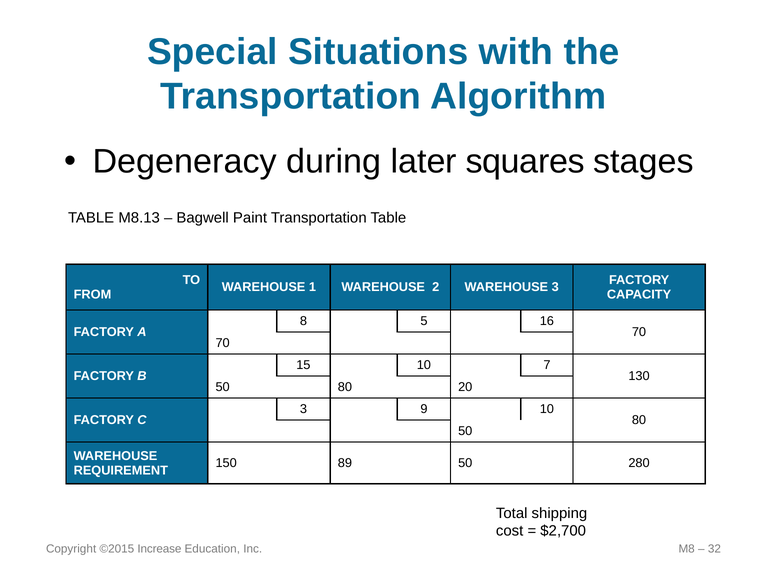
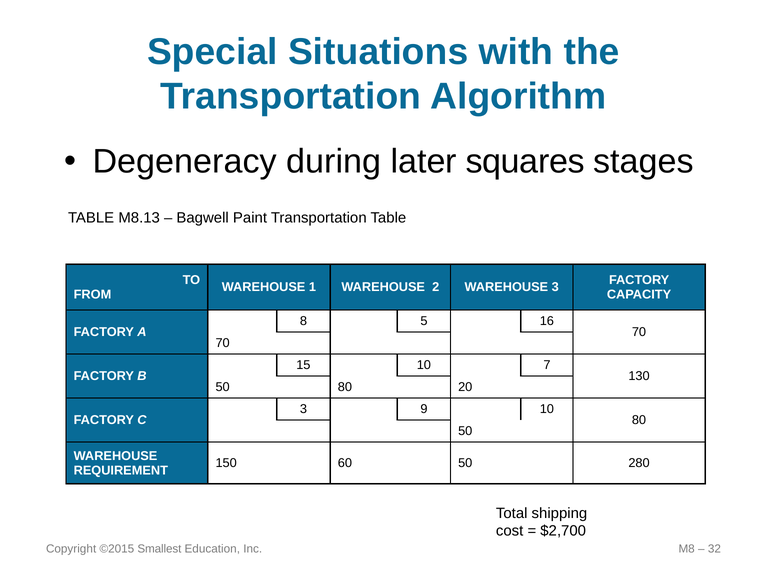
89: 89 -> 60 (345, 463)
Increase: Increase -> Smallest (159, 549)
